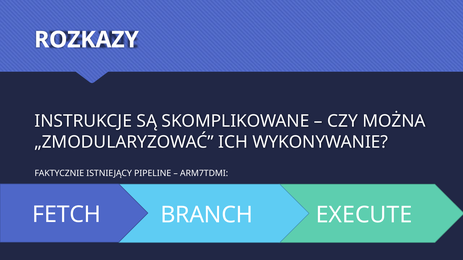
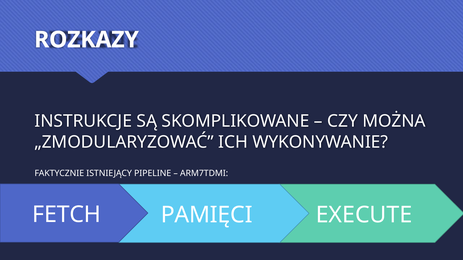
BRANCH: BRANCH -> PAMIĘCI (207, 215)
